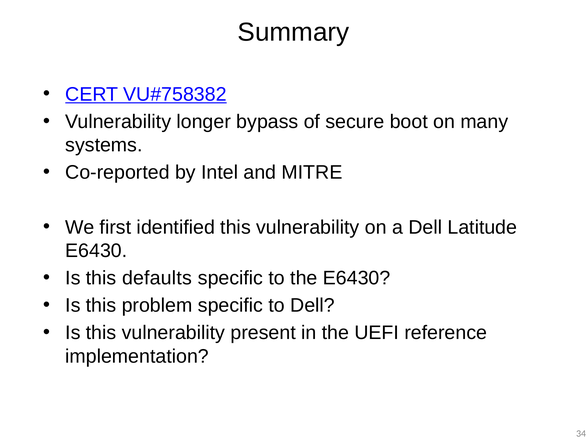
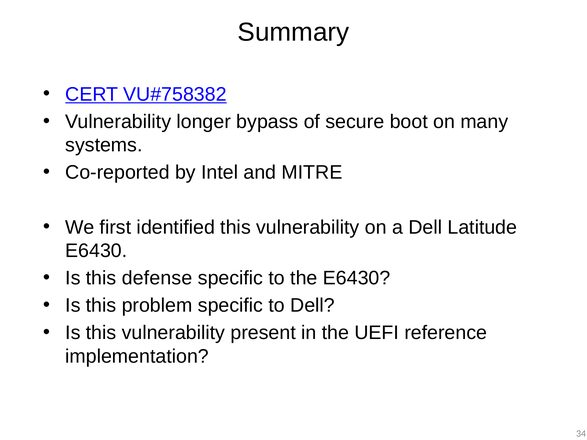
defaults: defaults -> defense (157, 278)
